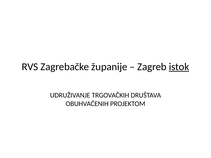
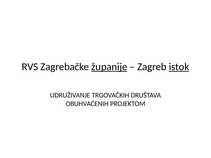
županije underline: none -> present (109, 67)
